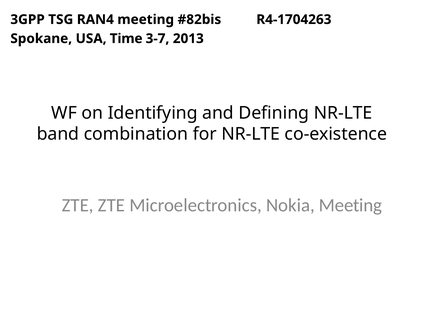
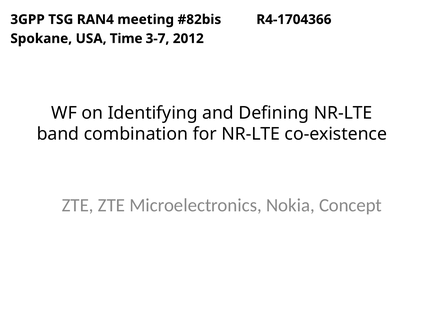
R4-1704263: R4-1704263 -> R4-1704366 (294, 20)
2013: 2013 -> 2012 (188, 39)
Nokia Meeting: Meeting -> Concept (350, 205)
